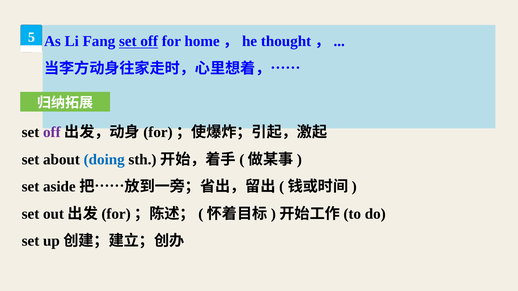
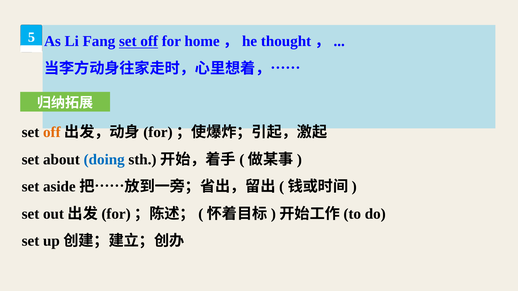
off colour: purple -> orange (52, 132)
